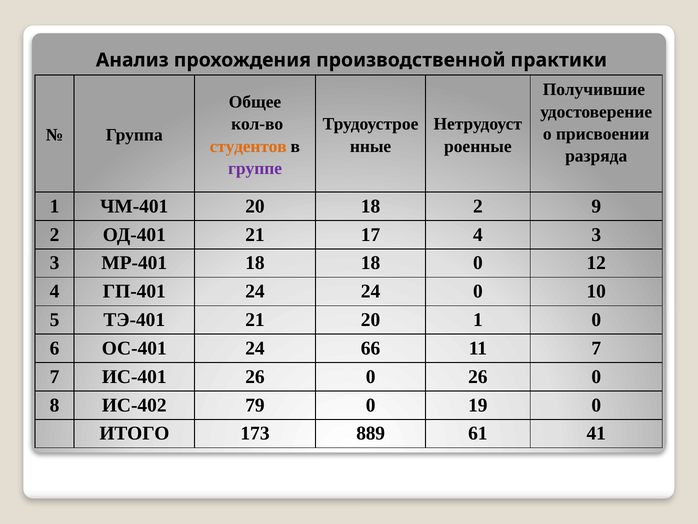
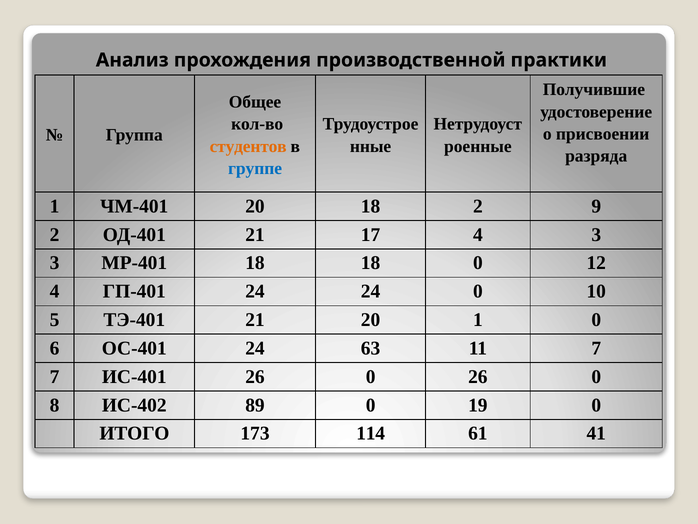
группе colour: purple -> blue (255, 168)
66: 66 -> 63 (371, 348)
79: 79 -> 89 (255, 405)
889: 889 -> 114 (371, 433)
